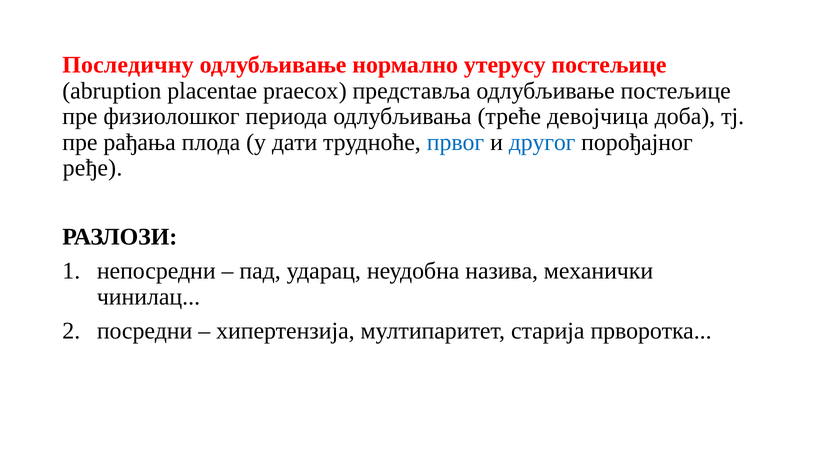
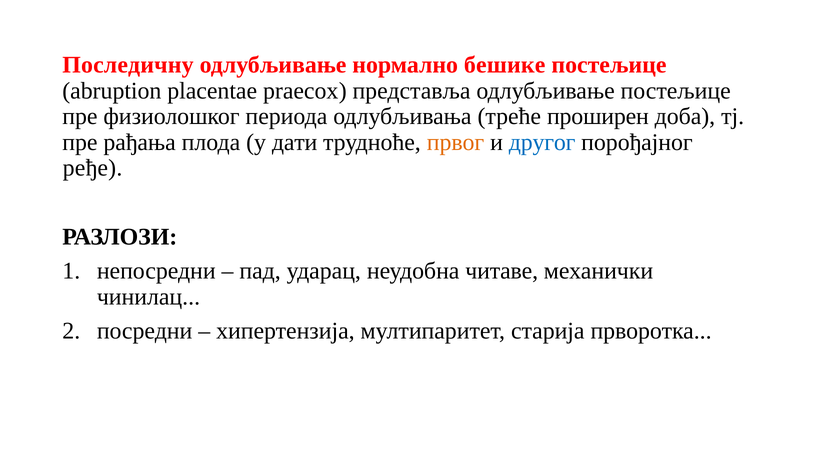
утерусу: утерусу -> бешике (505, 65)
девојчица: девојчица -> проширен (598, 117)
првог colour: blue -> orange (456, 142)
назива: назива -> читаве (502, 271)
